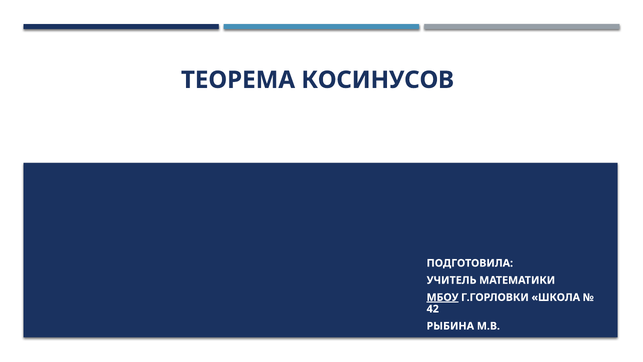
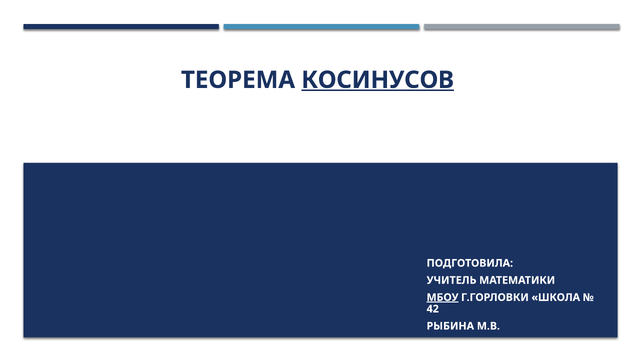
КОСИНУСОВ underline: none -> present (378, 80)
